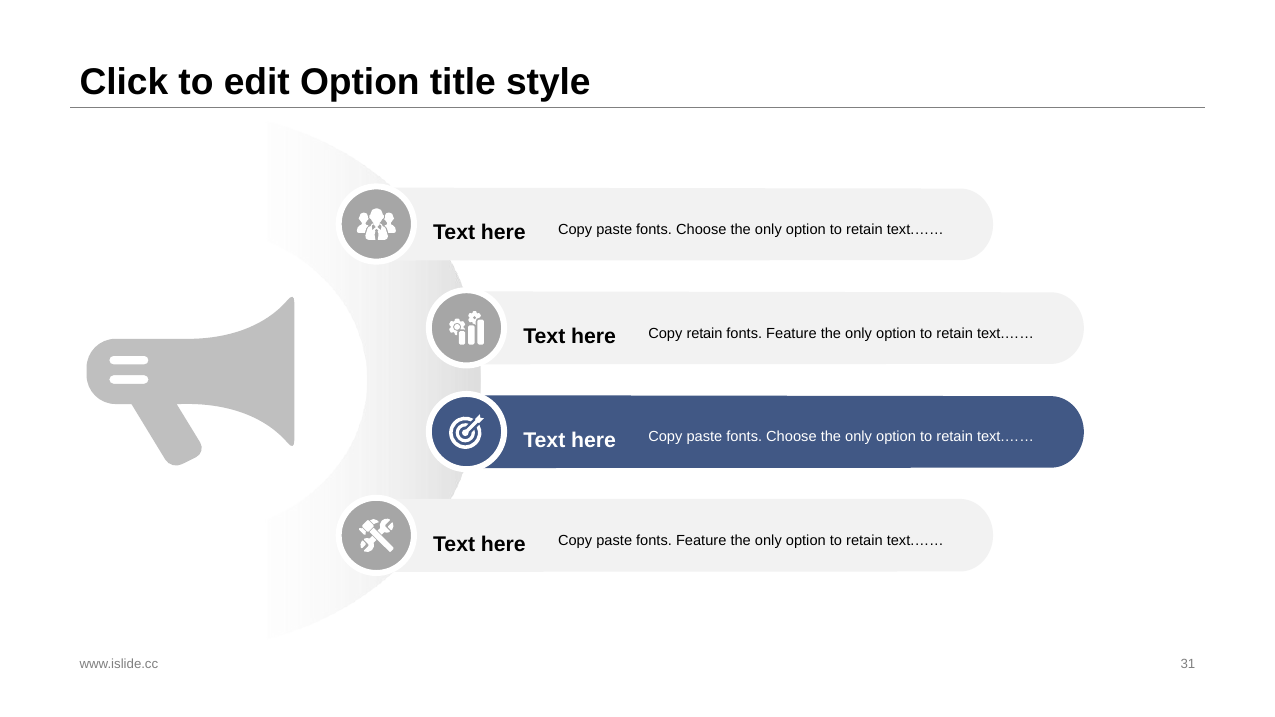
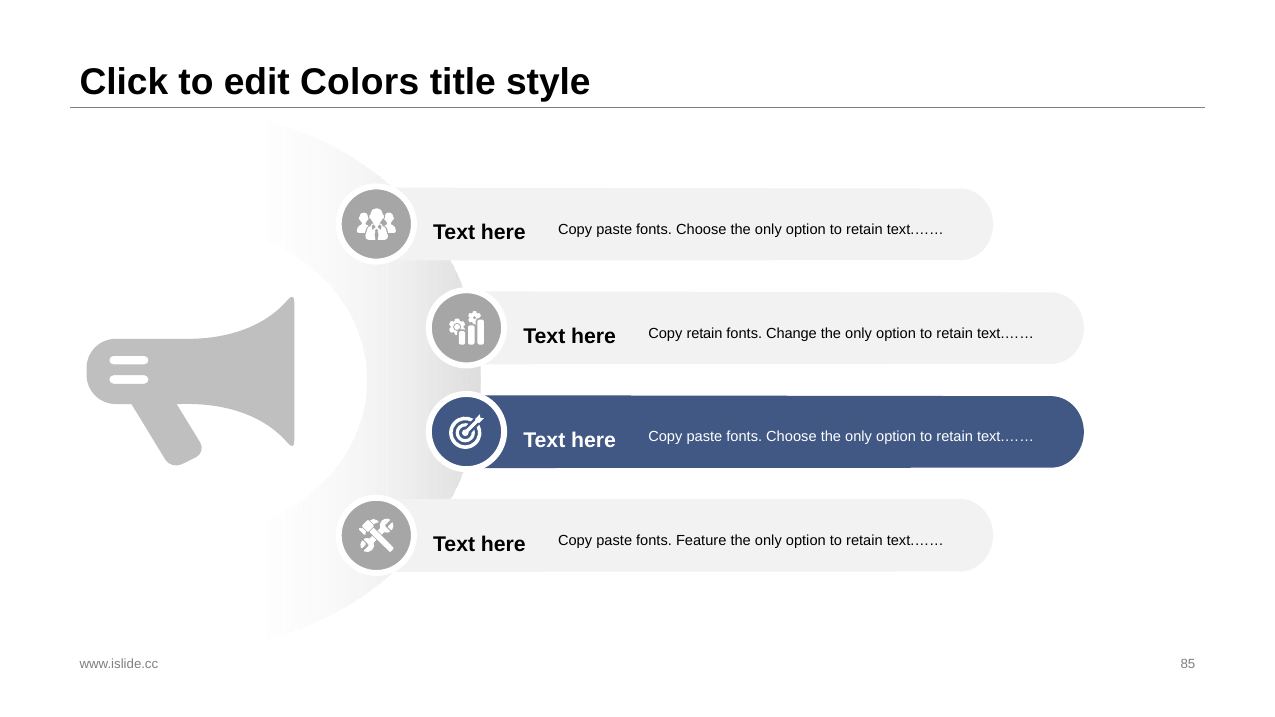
edit Option: Option -> Colors (360, 82)
Feature: Feature -> Change (792, 333)
31: 31 -> 85 (1188, 664)
